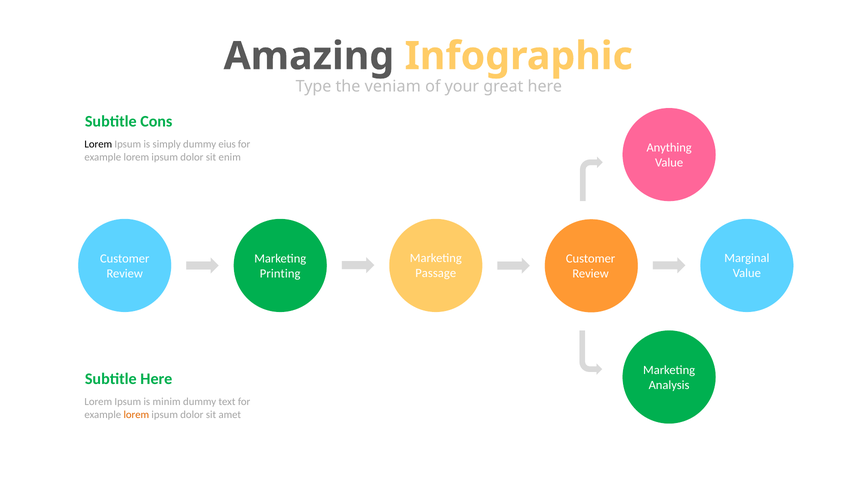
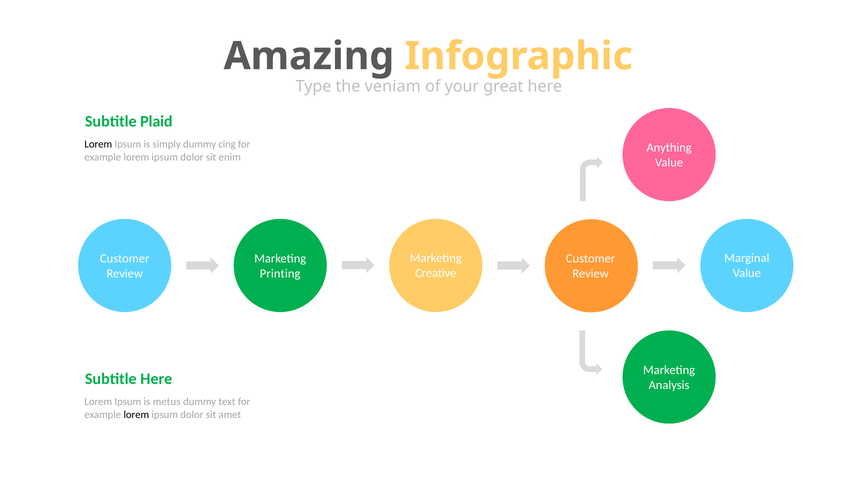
Cons: Cons -> Plaid (156, 121)
eius: eius -> cing (227, 144)
Passage: Passage -> Creative (436, 273)
minim: minim -> metus (167, 401)
lorem colour: orange -> black (136, 414)
